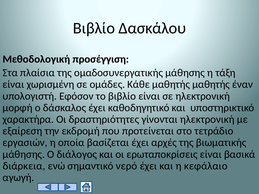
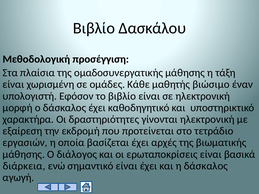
μαθητής μαθητής: μαθητής -> βιώσιμο (211, 85)
σημαντικό νερό: νερό -> είναι (127, 166)
η κεφάλαιο: κεφάλαιο -> δάσκαλος (206, 166)
